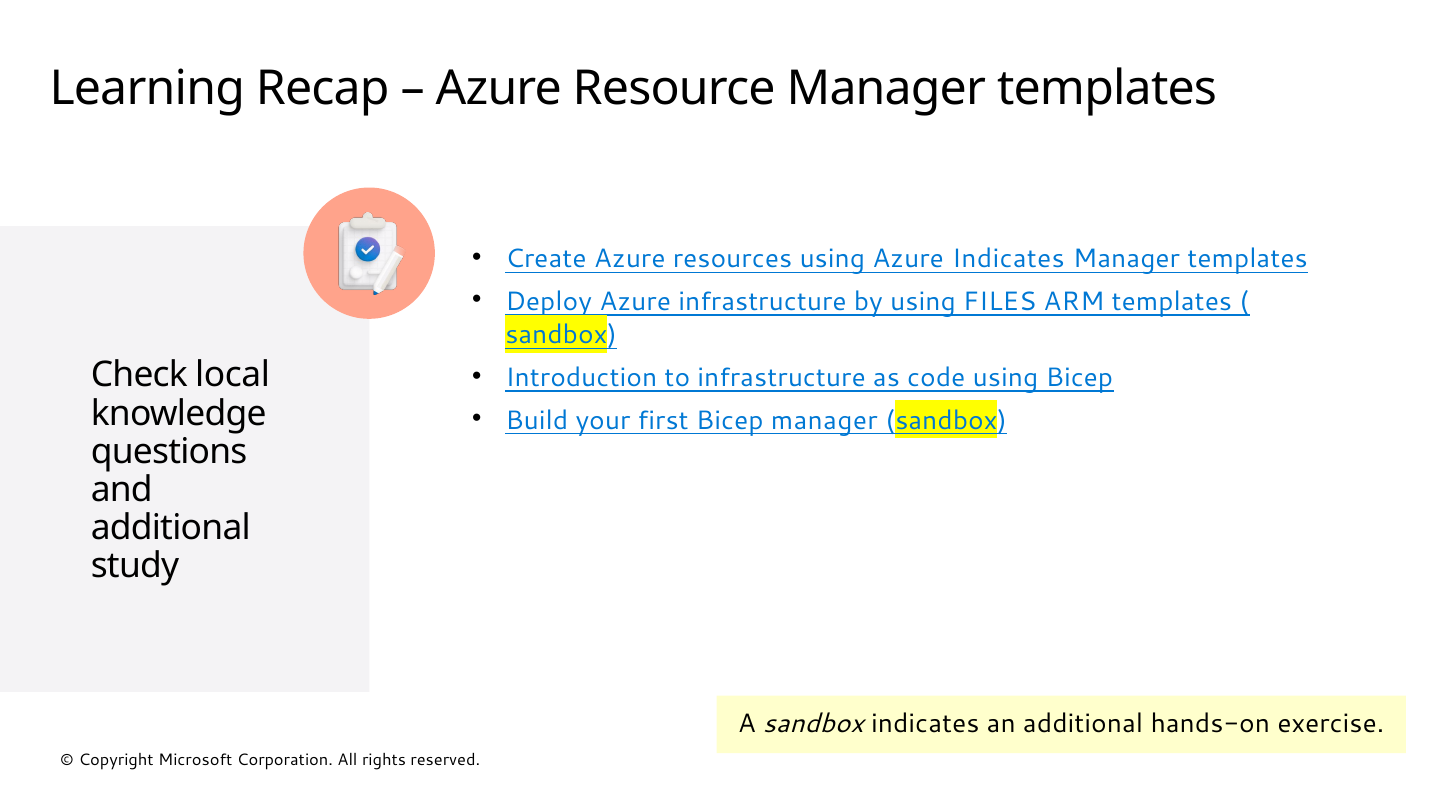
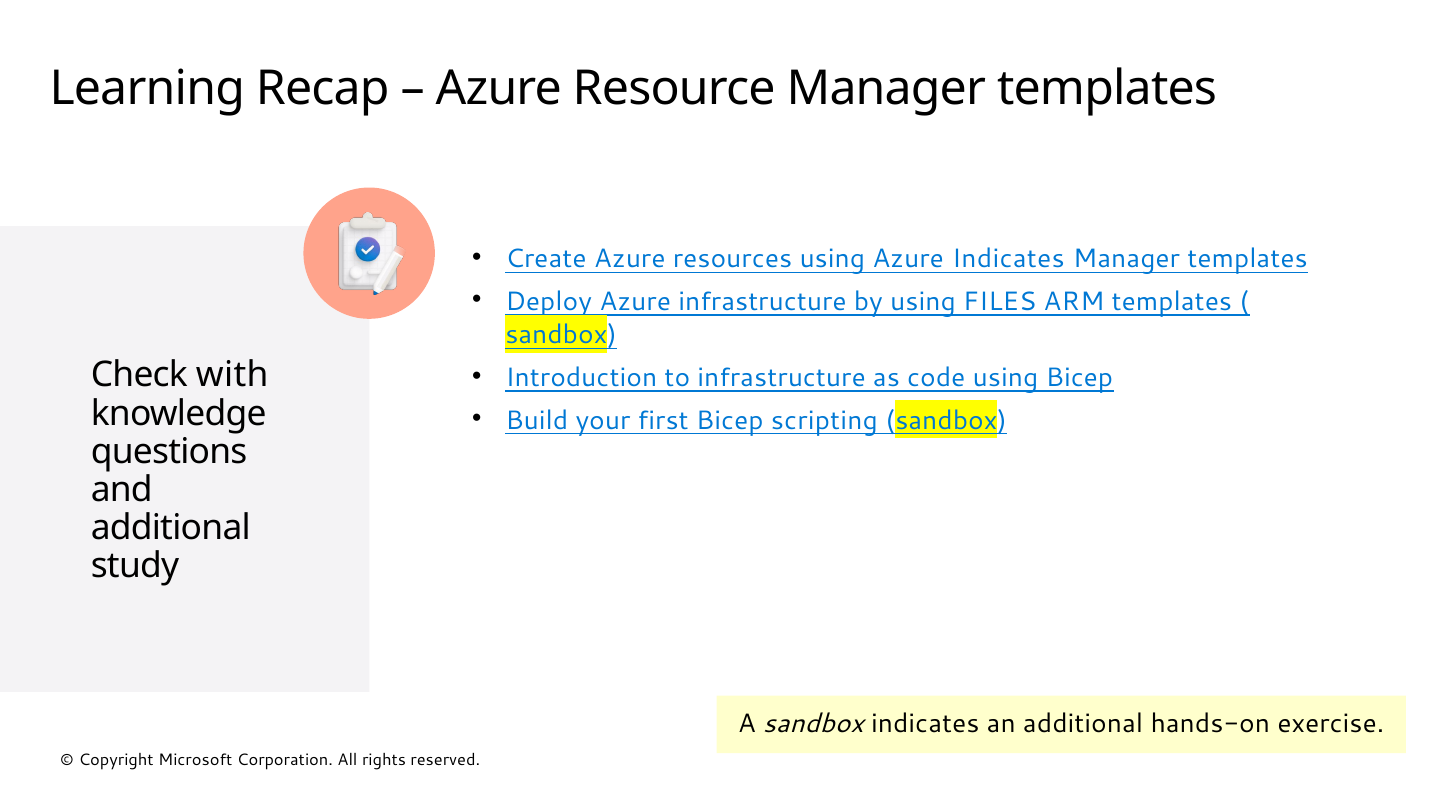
local: local -> with (232, 375)
Bicep manager: manager -> scripting (824, 421)
